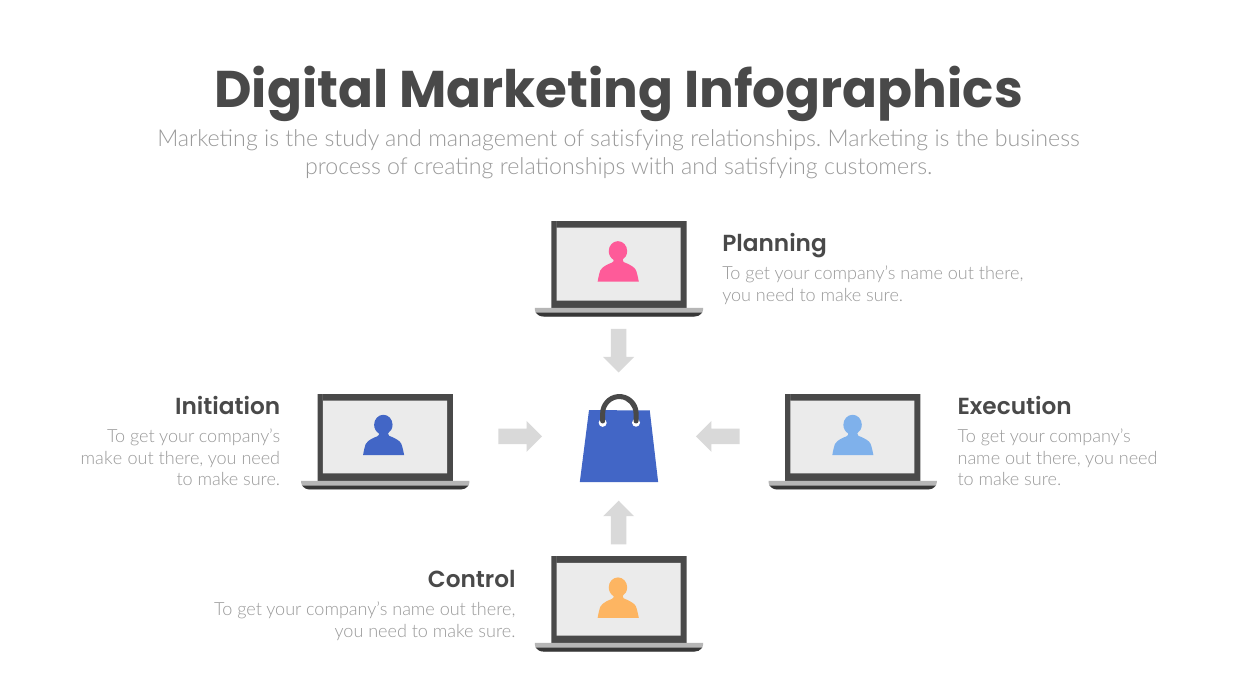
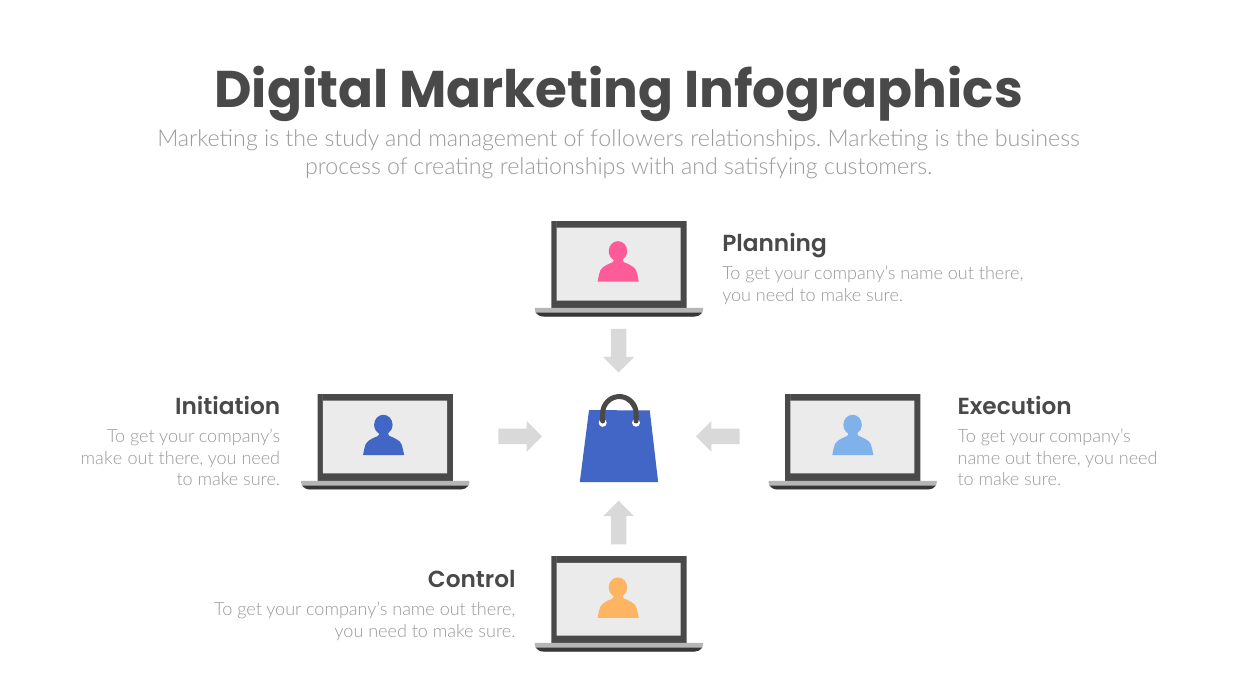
satisfying: satisfying -> followers (637, 139)
